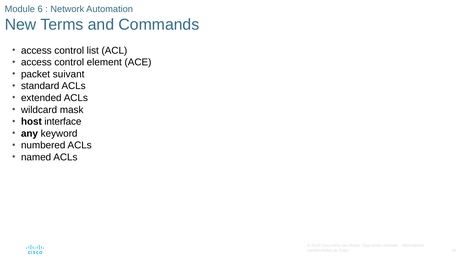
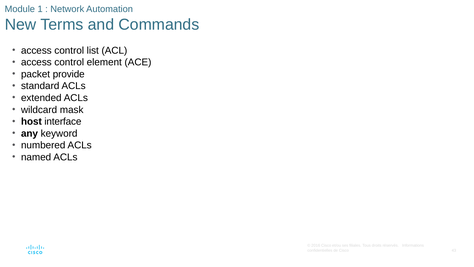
6: 6 -> 1 (40, 9)
suivant: suivant -> provide (69, 74)
